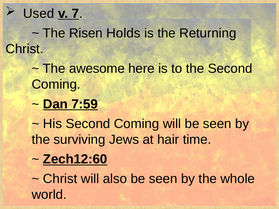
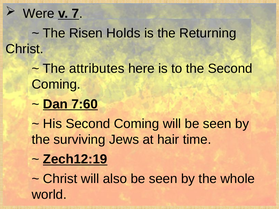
Used: Used -> Were (39, 14)
awesome: awesome -> attributes (97, 69)
7:59: 7:59 -> 7:60 (85, 104)
Zech12:60: Zech12:60 -> Zech12:19 (75, 159)
